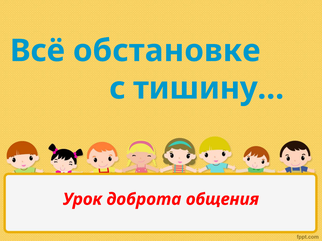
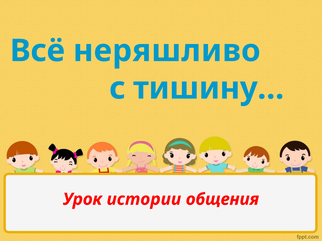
обстановке: обстановке -> неряшливо (167, 51)
доброта: доброта -> истории (144, 200)
